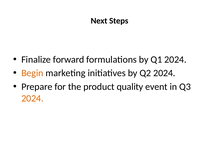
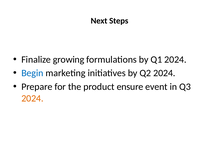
forward: forward -> growing (69, 60)
Begin colour: orange -> blue (32, 73)
quality: quality -> ensure (130, 87)
